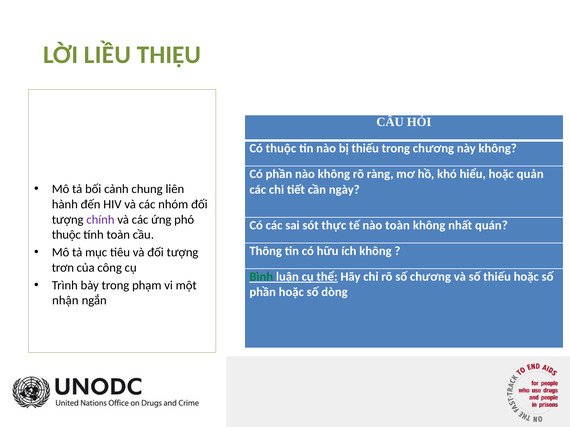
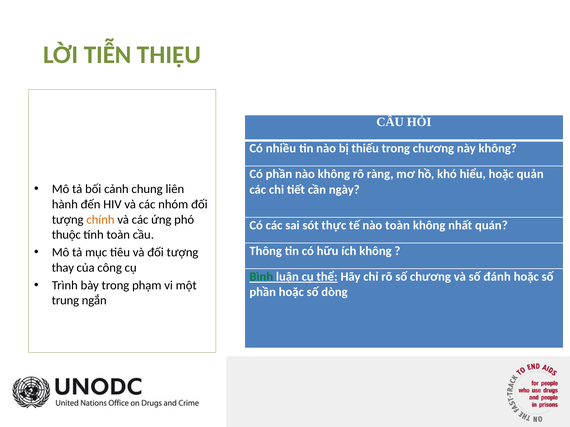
LIỀU: LIỀU -> TIỄN (108, 55)
Có thuộc: thuộc -> nhiều (281, 149)
chính colour: purple -> orange (100, 220)
trơn: trơn -> thay (63, 268)
số thiếu: thiếu -> đánh (497, 277)
nhận: nhận -> trung (65, 301)
